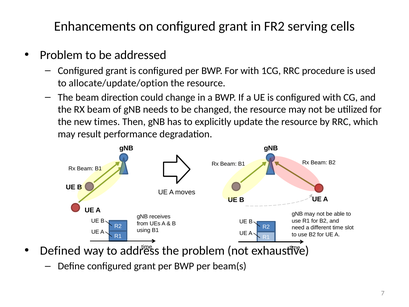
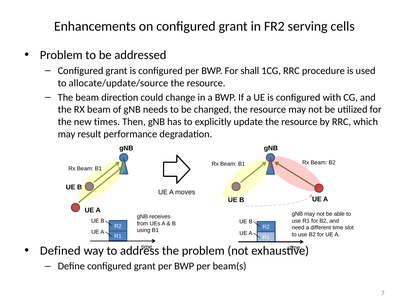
For with: with -> shall (250, 71)
allocate/update/option: allocate/update/option -> allocate/update/source (118, 83)
